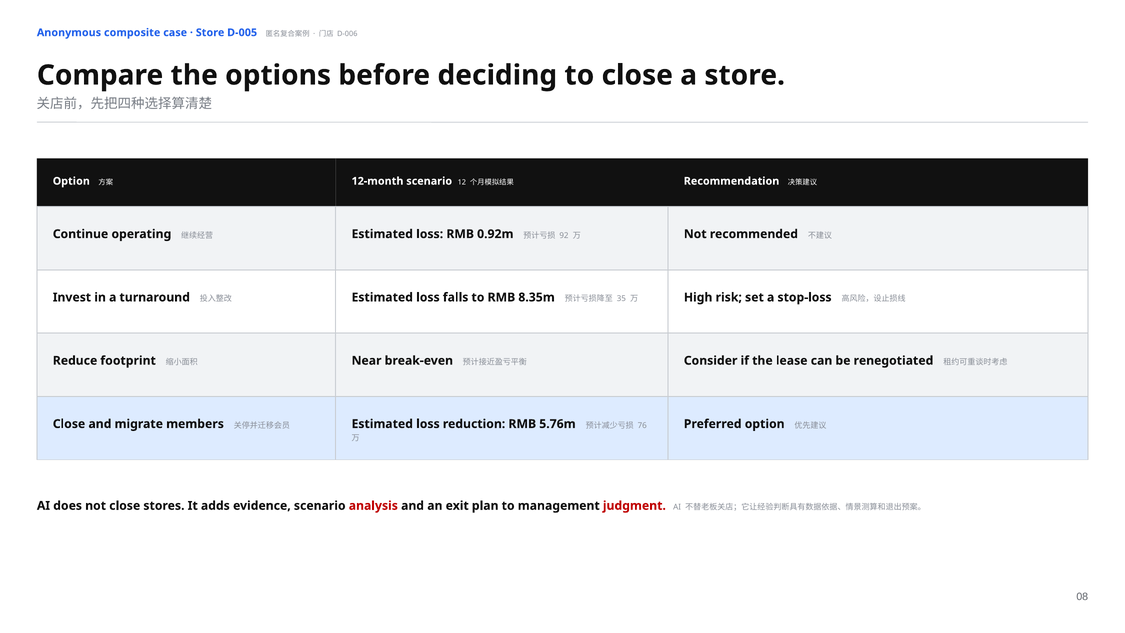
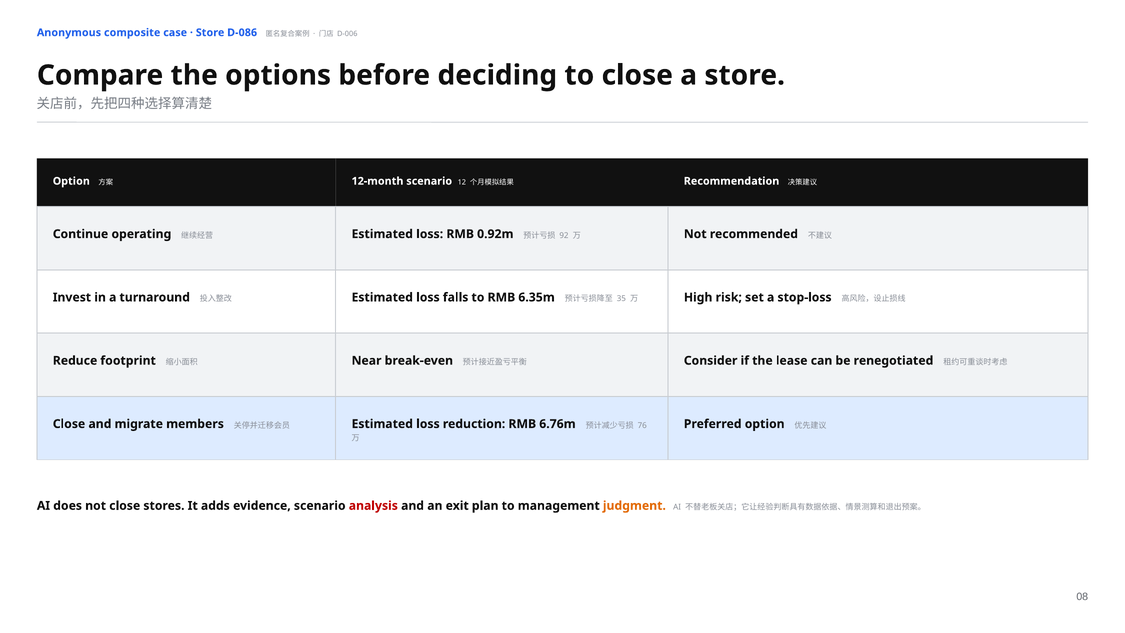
D-005: D-005 -> D-086 (242, 33)
8.35m: 8.35m -> 6.35m (537, 297)
5.76m: 5.76m -> 6.76m (557, 424)
judgment colour: red -> orange (634, 506)
